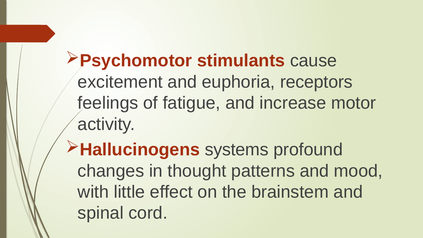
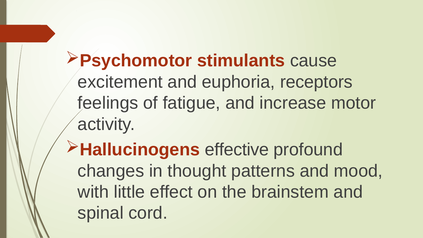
systems: systems -> effective (237, 150)
